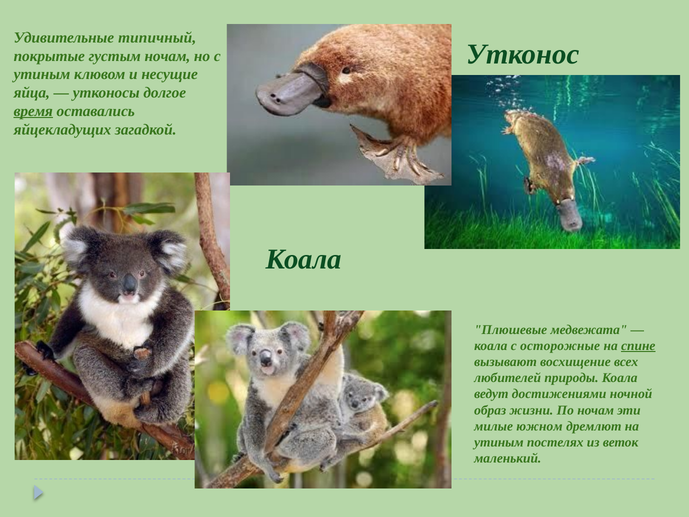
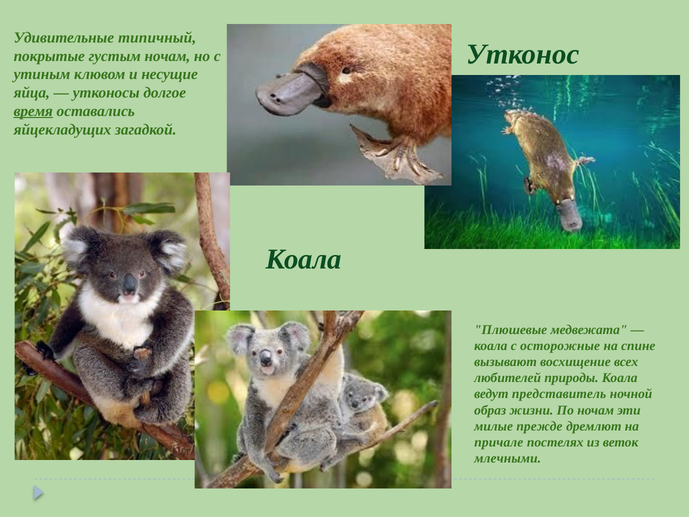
спине underline: present -> none (638, 346)
достижениями: достижениями -> представитель (559, 394)
южном: южном -> прежде (539, 426)
утиным: утиным -> причале (499, 442)
маленький: маленький -> млечными (508, 458)
